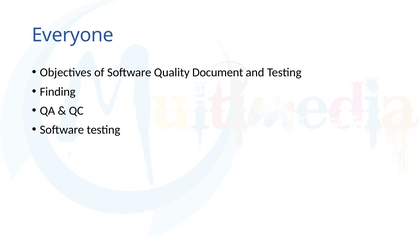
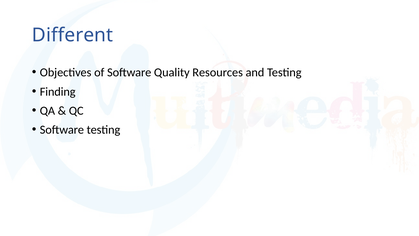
Everyone: Everyone -> Different (73, 35)
Document: Document -> Resources (218, 72)
